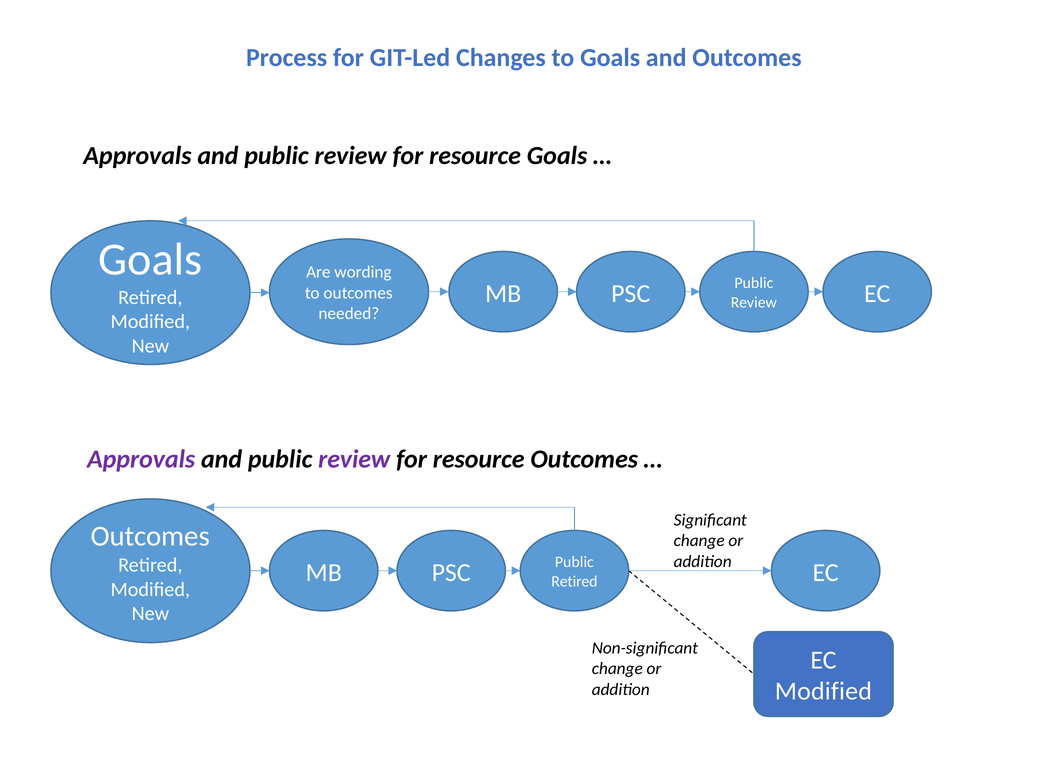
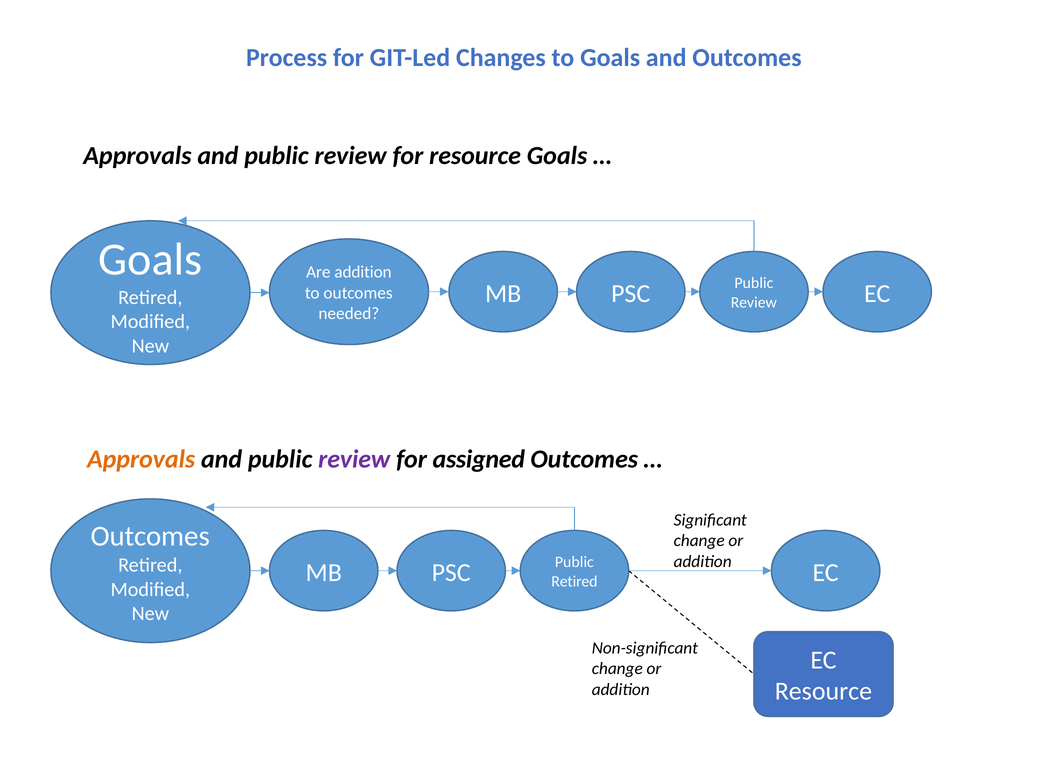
Are wording: wording -> addition (363, 272)
Approvals colour: purple -> orange (141, 460)
resource: resource -> assigned (479, 460)
Modified: Modified -> Resource (823, 692)
